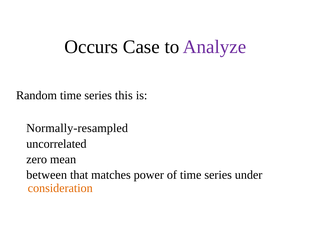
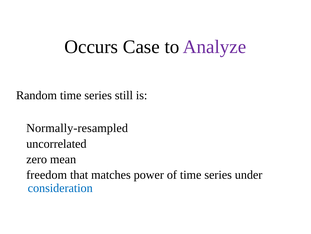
this: this -> still (124, 95)
between: between -> freedom (47, 174)
consideration colour: orange -> blue (60, 187)
